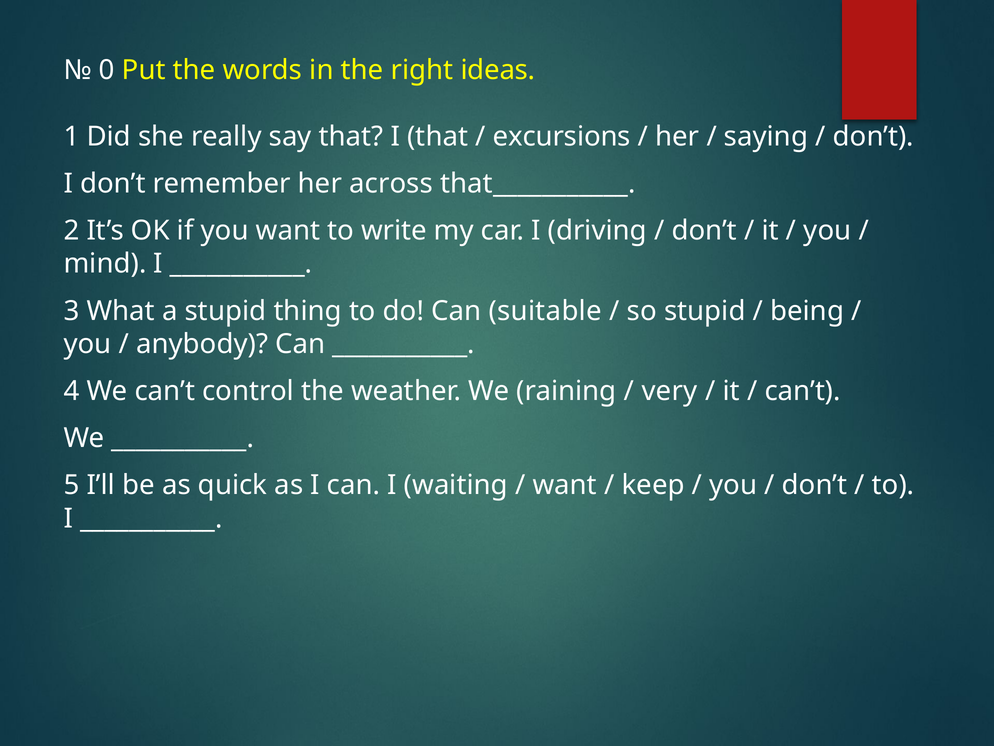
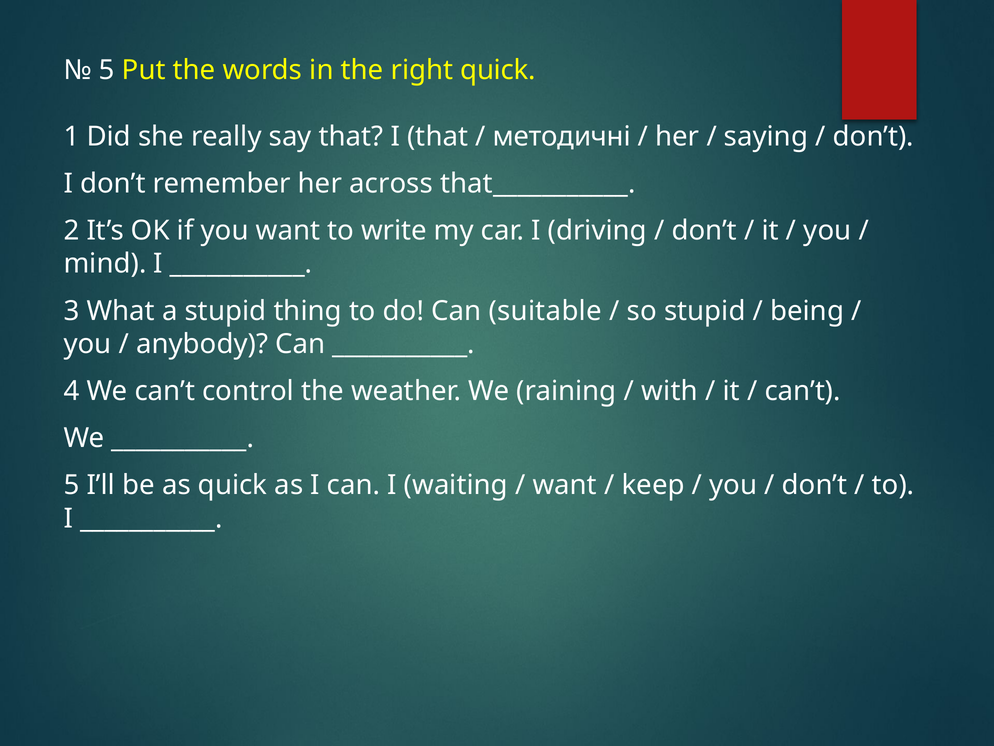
0: 0 -> 5 (107, 70)
right ideas: ideas -> quick (498, 70)
excursions: excursions -> методичні (562, 136)
very: very -> with (669, 391)
